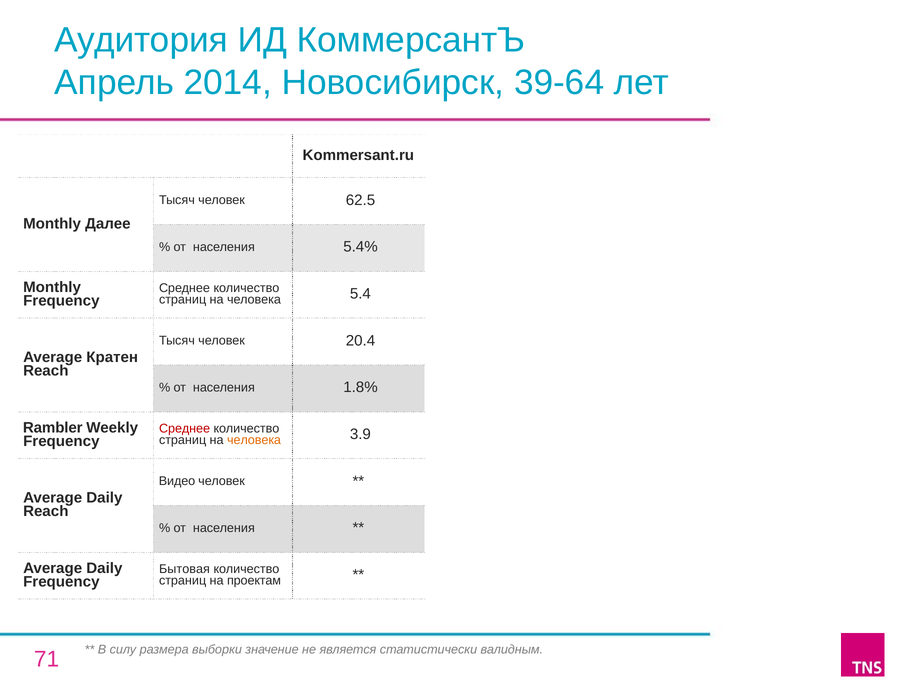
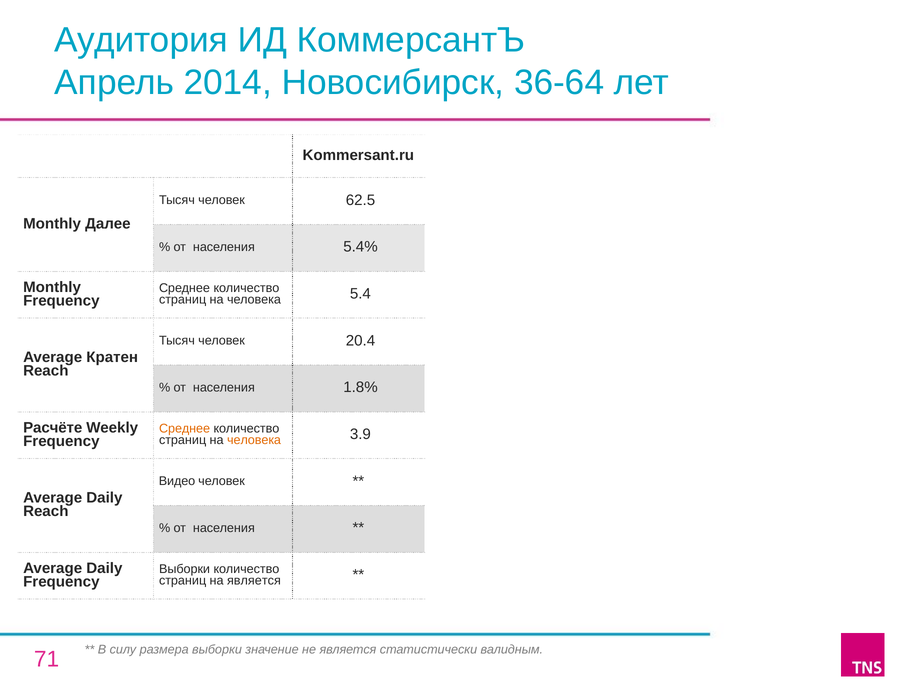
39-64: 39-64 -> 36-64 (559, 83)
Rambler: Rambler -> Расчёте (53, 428)
Среднее colour: red -> orange (185, 429)
Бытовая: Бытовая -> Выборки (185, 569)
на проектам: проектам -> является (254, 581)
